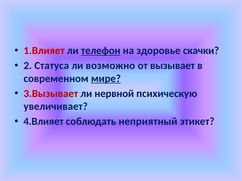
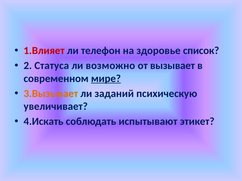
телефон underline: present -> none (101, 51)
скачки: скачки -> список (201, 51)
3.Вызывает colour: red -> orange (51, 94)
нервной: нервной -> заданий (114, 94)
4.Влияет: 4.Влияет -> 4.Искать (43, 122)
неприятный: неприятный -> испытывают (148, 122)
